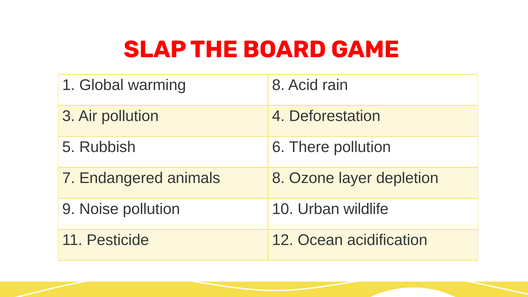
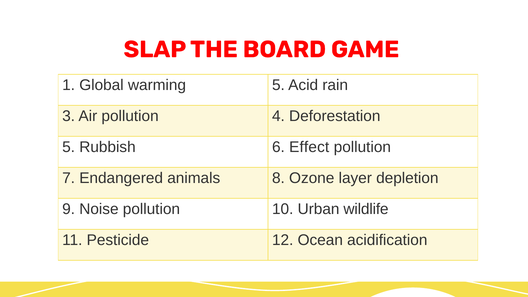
warming 8: 8 -> 5 (278, 85)
There: There -> Effect (309, 147)
